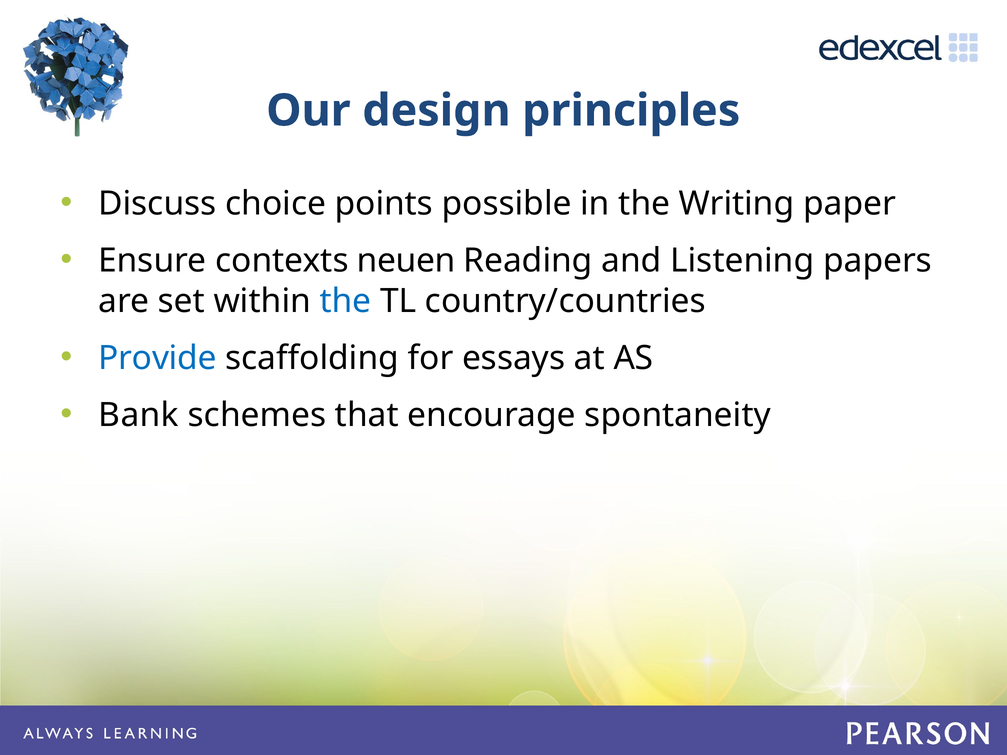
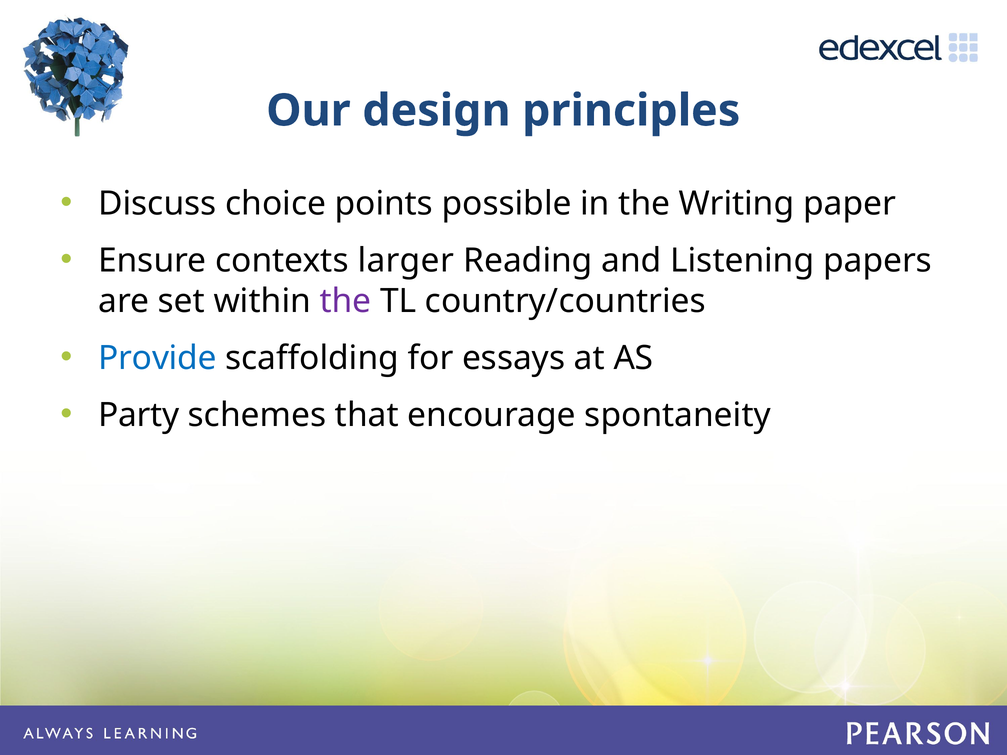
neuen: neuen -> larger (406, 261)
the colour: blue -> purple (346, 301)
Bank: Bank -> Party (139, 415)
